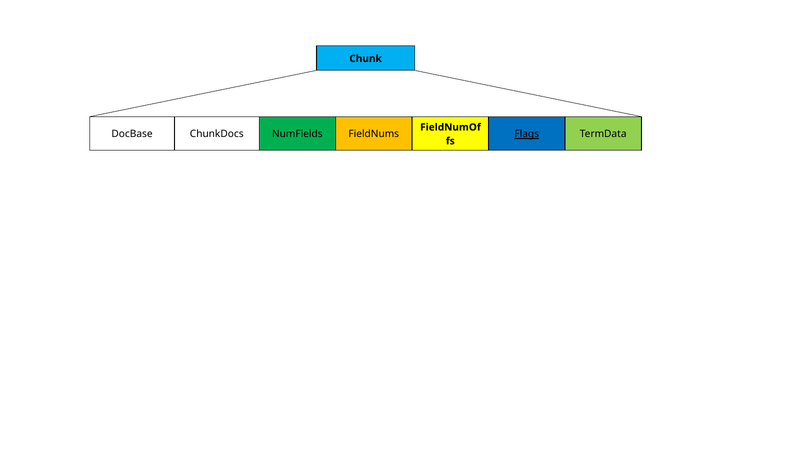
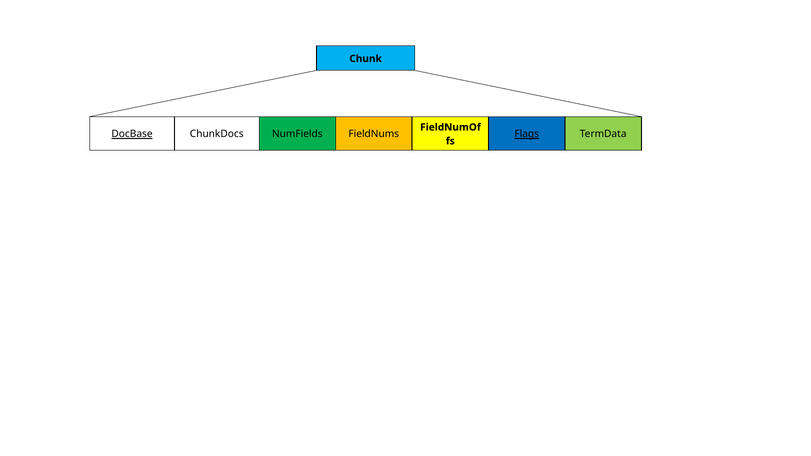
DocBase underline: none -> present (132, 134)
